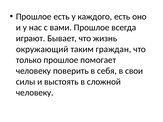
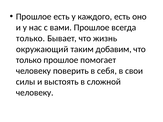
играют: играют -> только (31, 38)
граждан: граждан -> добавим (114, 49)
